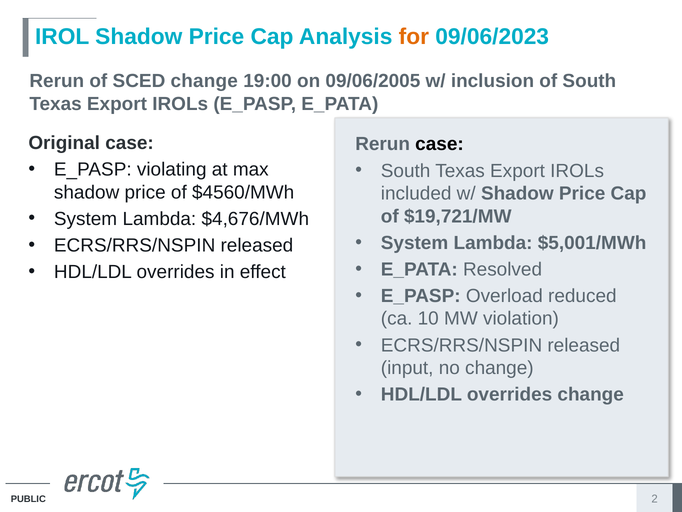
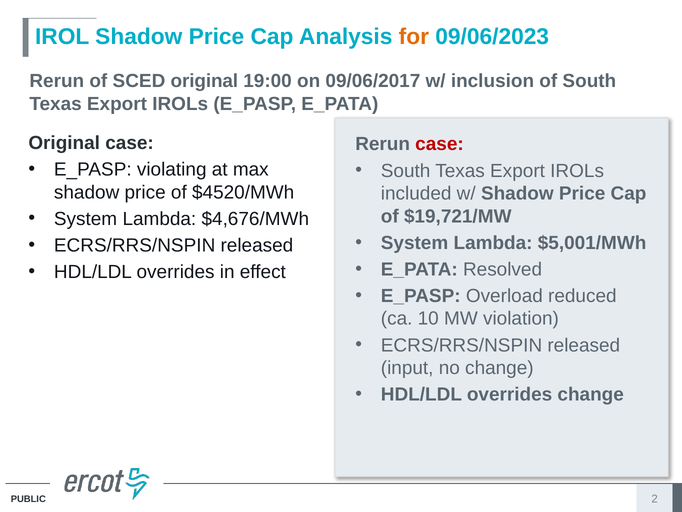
SCED change: change -> original (204, 81)
09/06/2005: 09/06/2005 -> 09/06/2017 (373, 81)
case colour: black -> red (440, 144)
$4560/MWh: $4560/MWh -> $4520/MWh (243, 192)
